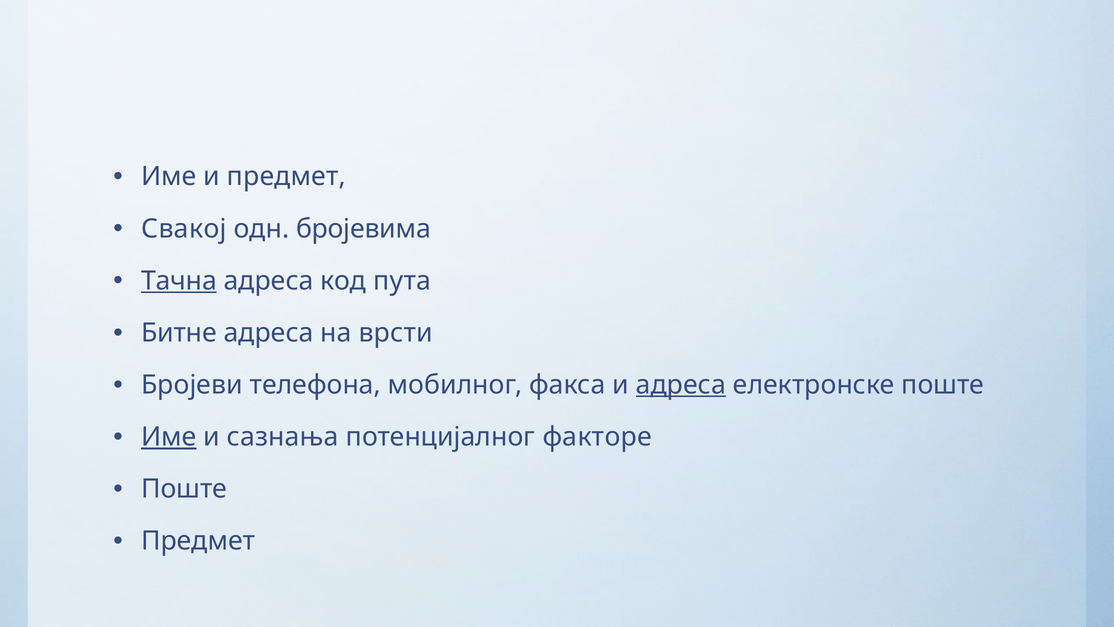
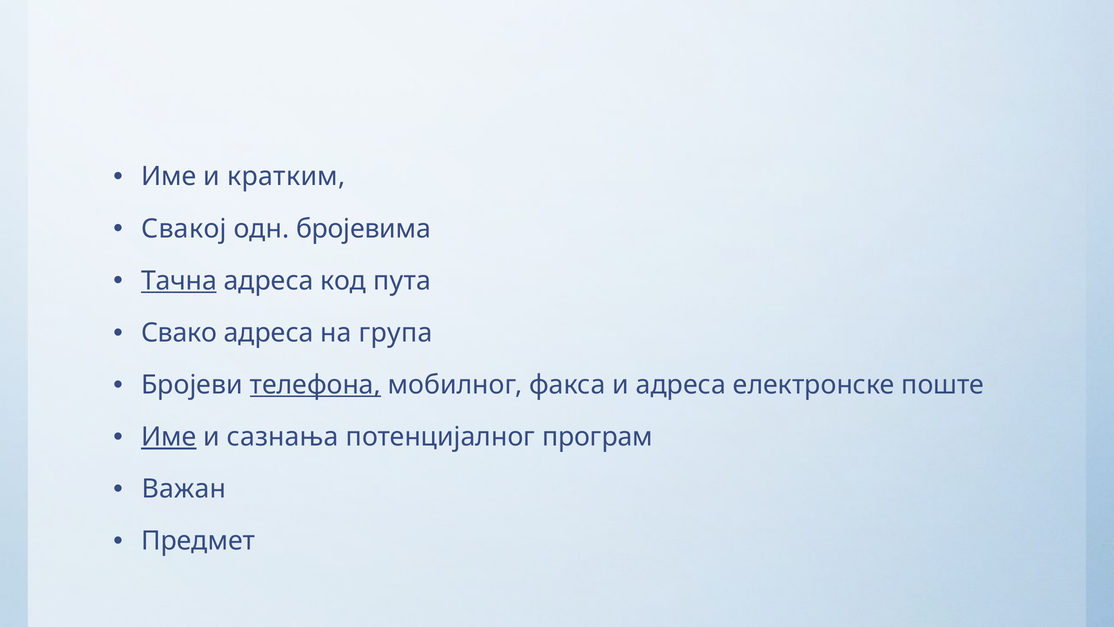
и предмет: предмет -> кратким (286, 177)
Битне: Битне -> Свако (179, 333)
врсти: врсти -> група (396, 333)
телефона underline: none -> present (315, 385)
адреса underline: present -> none (681, 385)
факторе: факторе -> програм (597, 437)
Поште: Поште -> Важан (184, 489)
